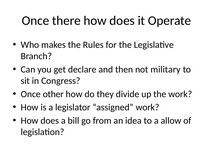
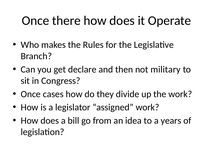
other: other -> cases (53, 94)
allow: allow -> years (171, 120)
